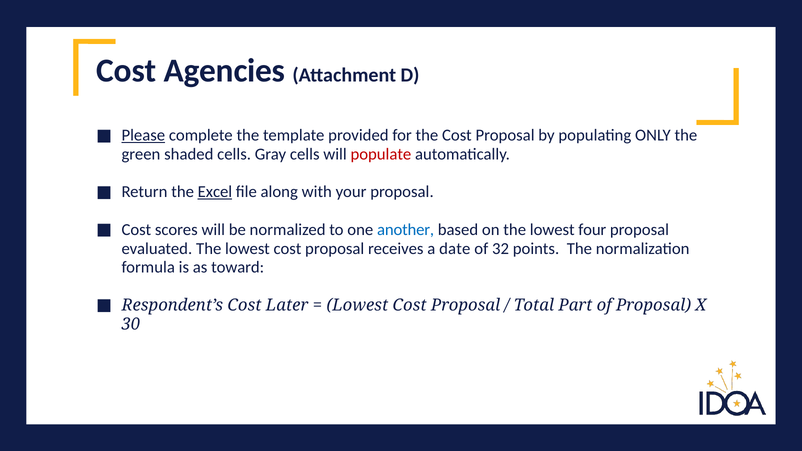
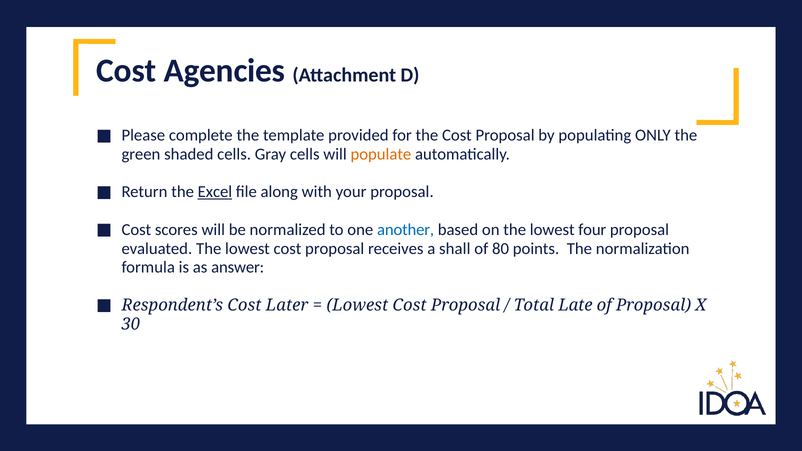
Please underline: present -> none (143, 135)
populate colour: red -> orange (381, 154)
date: date -> shall (455, 249)
32: 32 -> 80 (501, 249)
toward: toward -> answer (238, 268)
Part: Part -> Late (575, 305)
